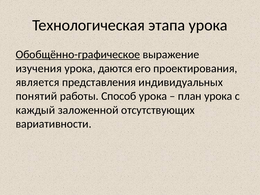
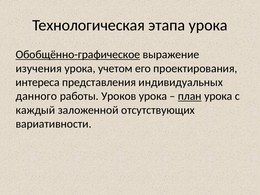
даются: даются -> учетом (115, 68)
является: является -> интереса (38, 82)
понятий: понятий -> данного (36, 96)
Способ: Способ -> Уроков (119, 96)
план underline: none -> present (190, 96)
